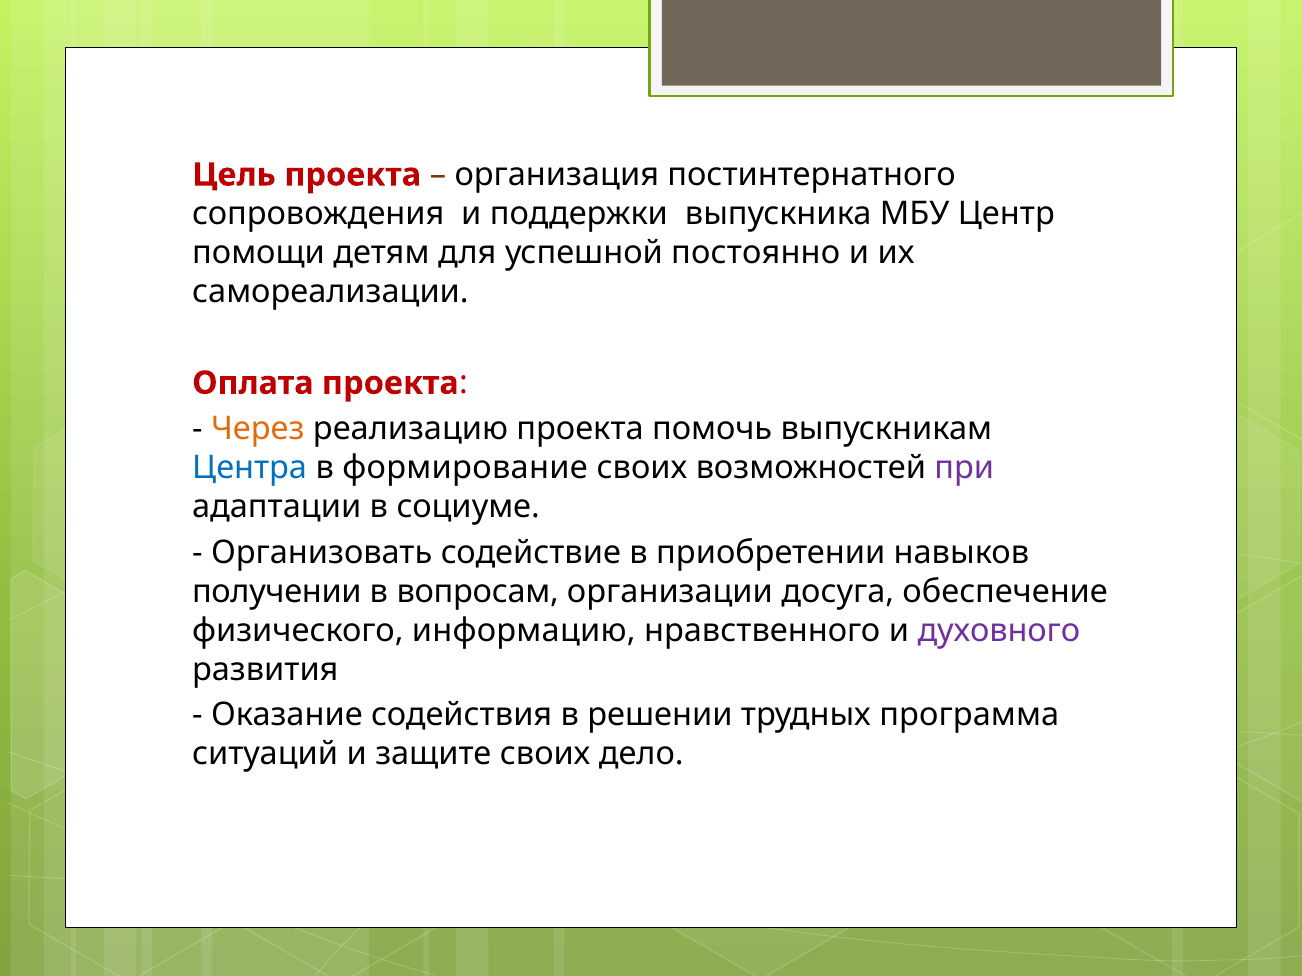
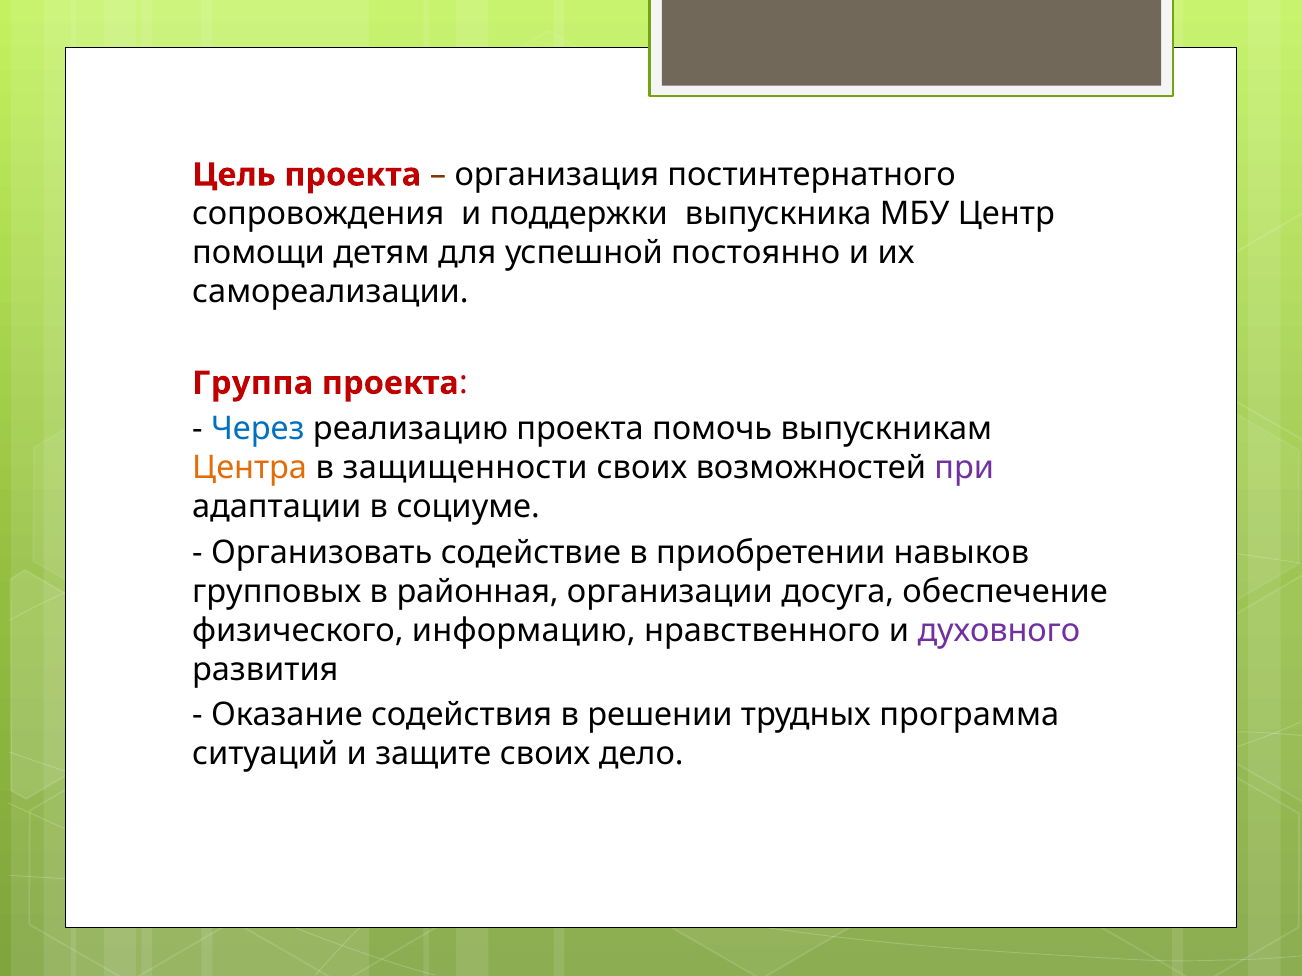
Оплата: Оплата -> Группа (253, 383)
Через colour: orange -> blue (258, 429)
Центра colour: blue -> orange (250, 468)
формирование: формирование -> защищенности (465, 468)
получении: получении -> групповых (277, 592)
вопросам: вопросам -> районная (478, 592)
